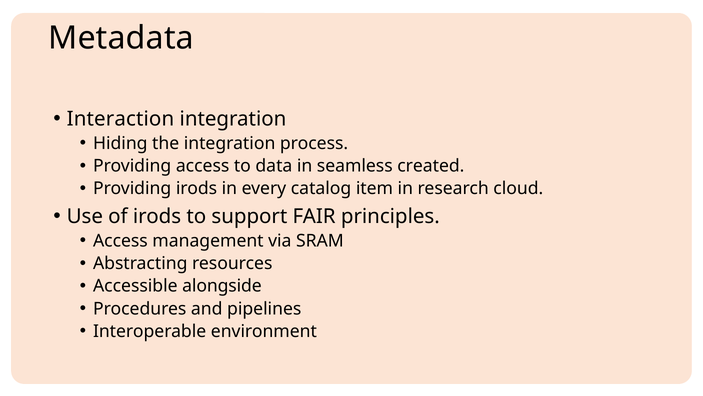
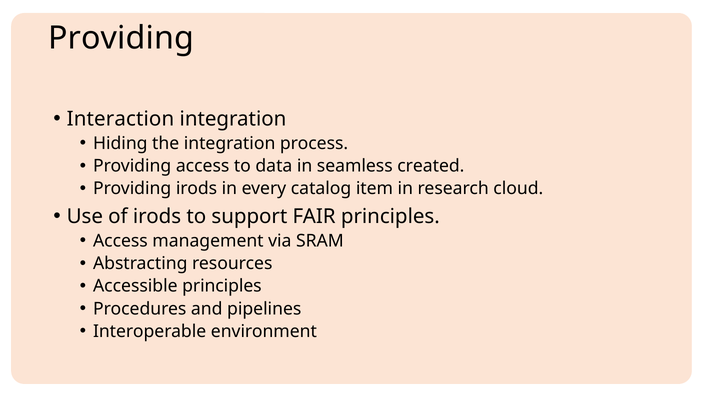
Metadata: Metadata -> Providing (121, 38)
Accessible alongside: alongside -> principles (222, 286)
